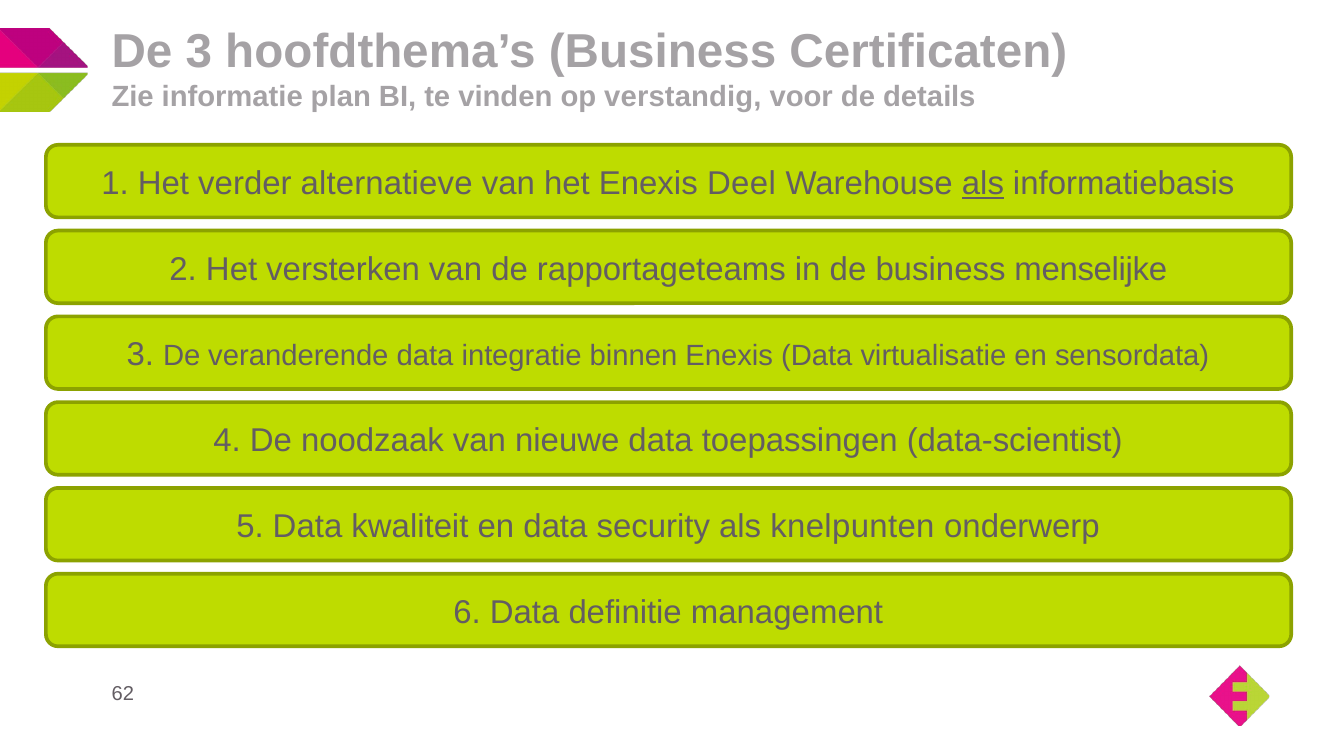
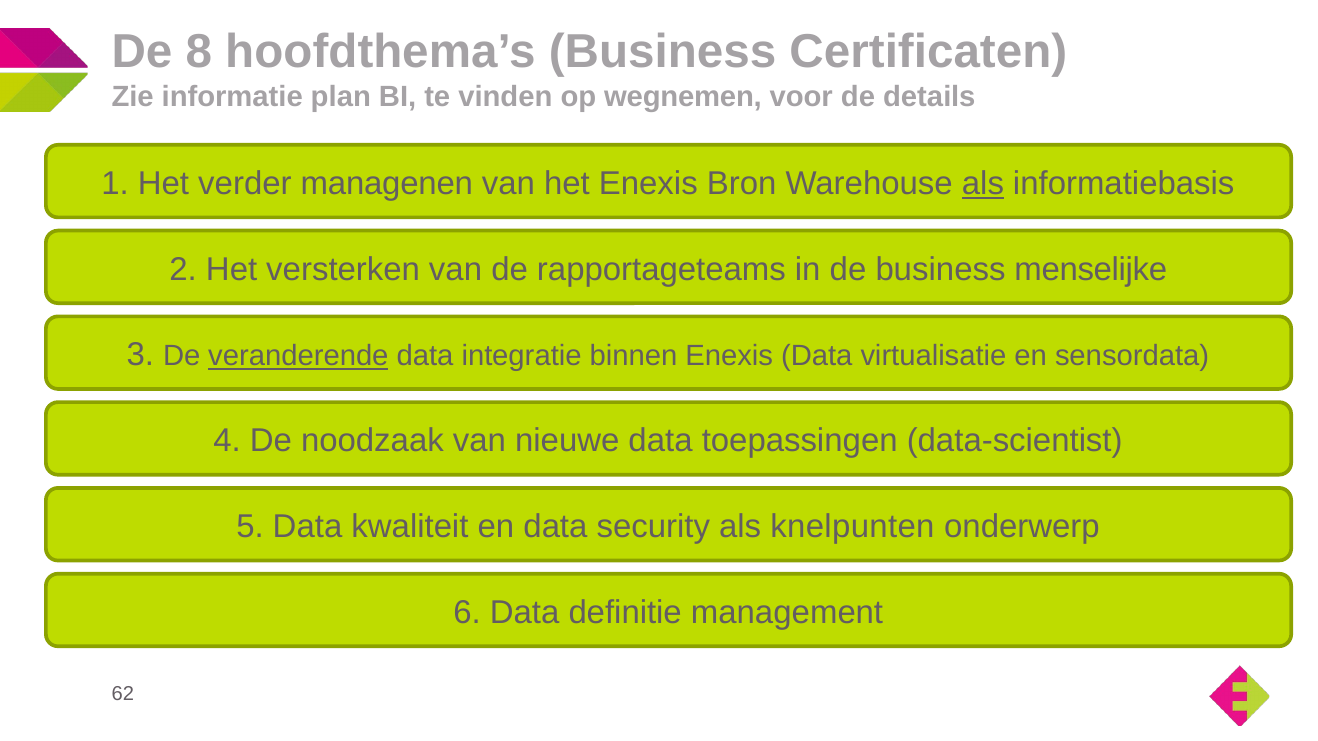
De 3: 3 -> 8 (199, 52)
verstandig: verstandig -> wegnemen (683, 97)
alternatieve: alternatieve -> managenen (387, 183)
Deel: Deel -> Bron (742, 183)
veranderende underline: none -> present (298, 356)
